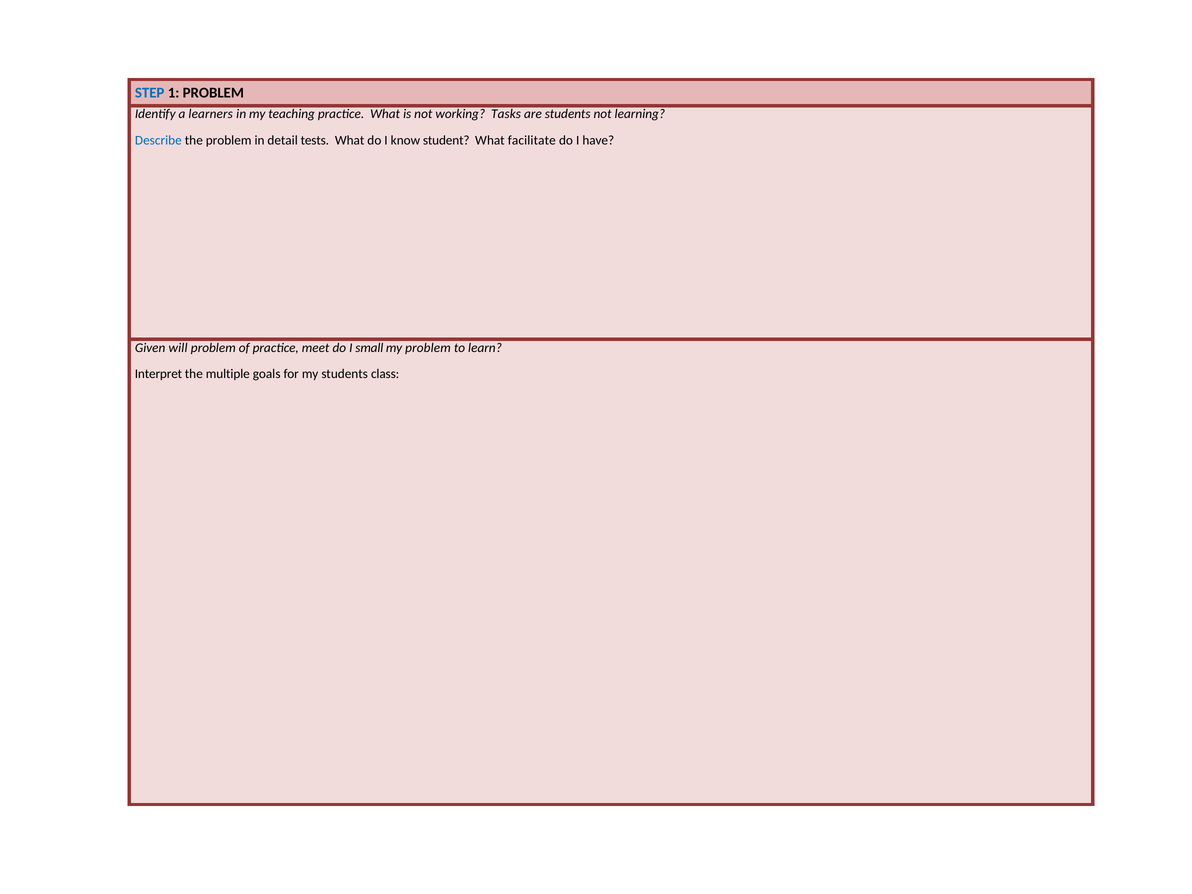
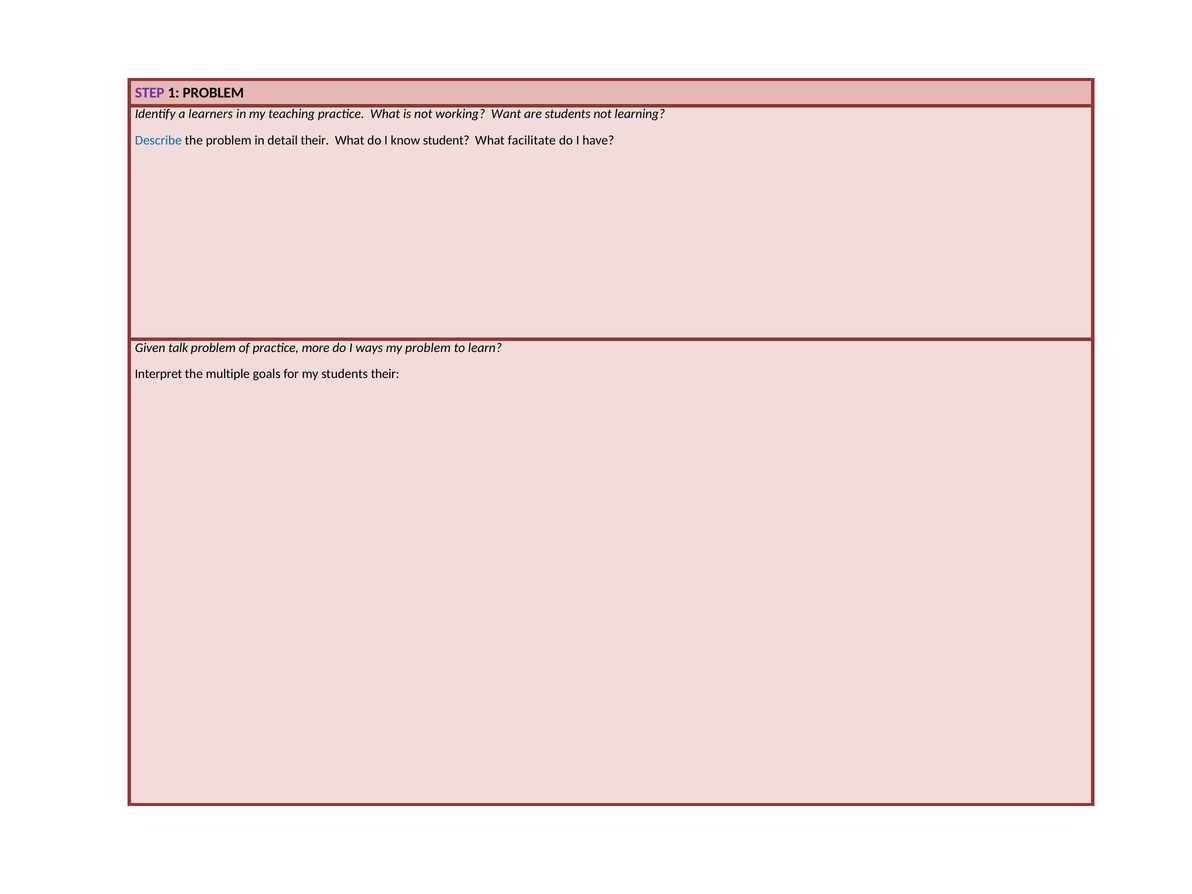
STEP colour: blue -> purple (150, 93)
Tasks: Tasks -> Want (506, 114)
detail tests: tests -> their (315, 141)
will: will -> talk (178, 348)
meet: meet -> more (316, 348)
small: small -> ways (369, 348)
students class: class -> their (385, 374)
